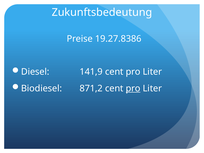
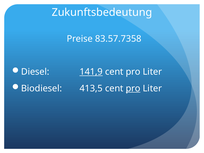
19.27.8386: 19.27.8386 -> 83.57.7358 (118, 39)
141,9 underline: none -> present (91, 72)
871,2: 871,2 -> 413,5 (91, 88)
